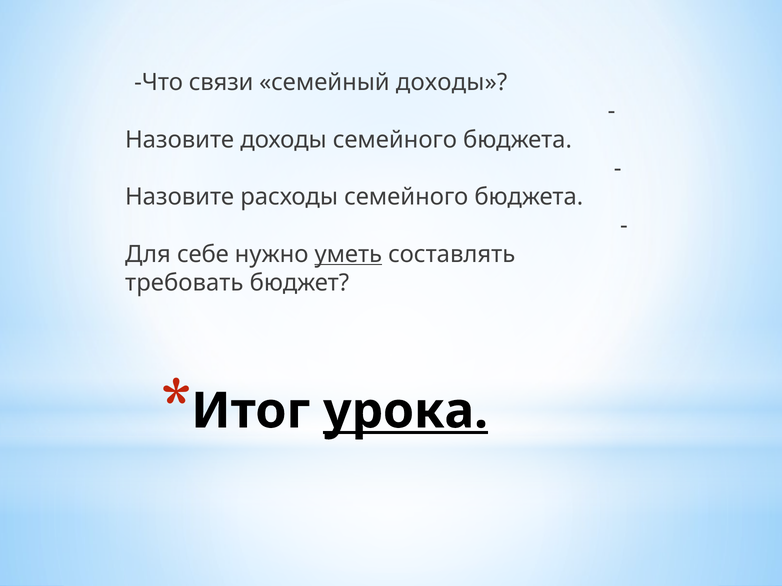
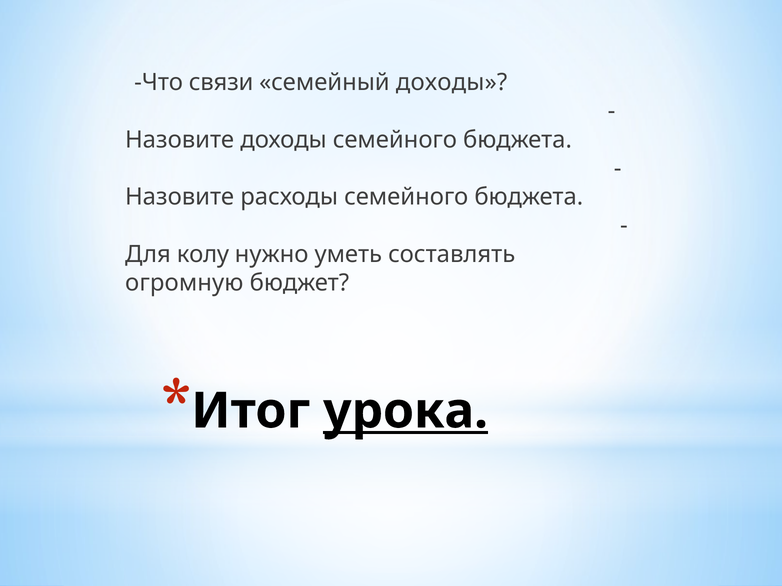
себе: себе -> колу (203, 254)
уметь underline: present -> none (348, 254)
требовать: требовать -> огромную (184, 283)
